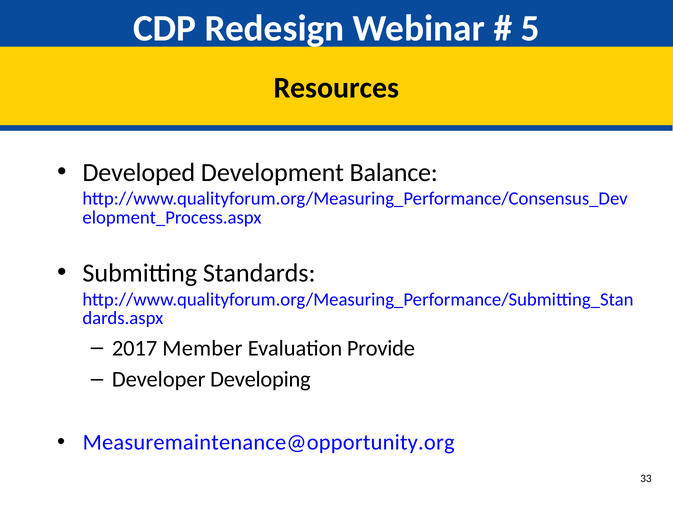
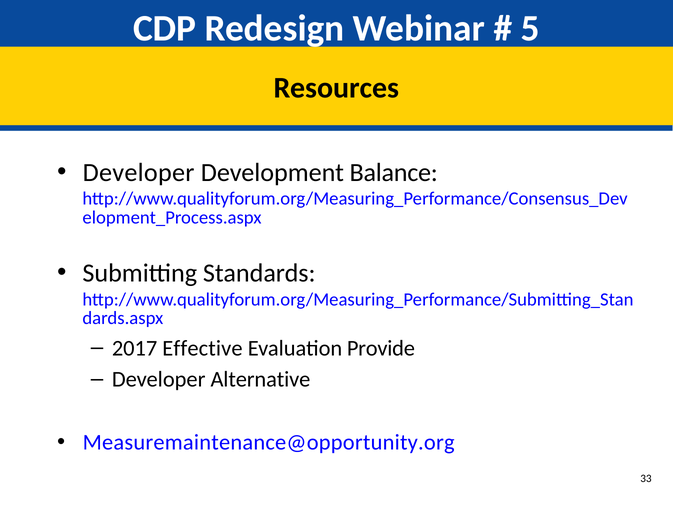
Developed: Developed -> Developer (139, 172)
Member: Member -> Effective (202, 348)
Developing: Developing -> Alternative (260, 379)
